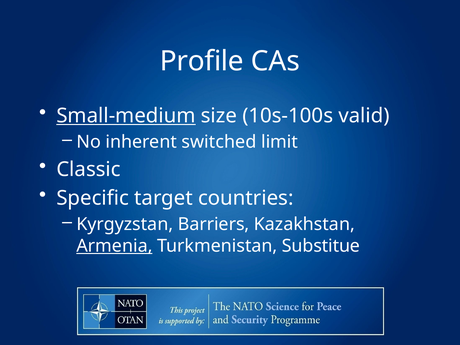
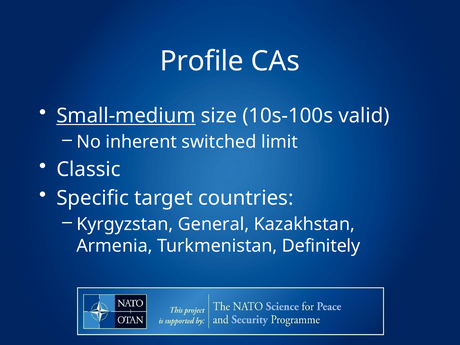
Barriers: Barriers -> General (214, 224)
Armenia underline: present -> none (114, 246)
Substitue: Substitue -> Definitely (321, 246)
